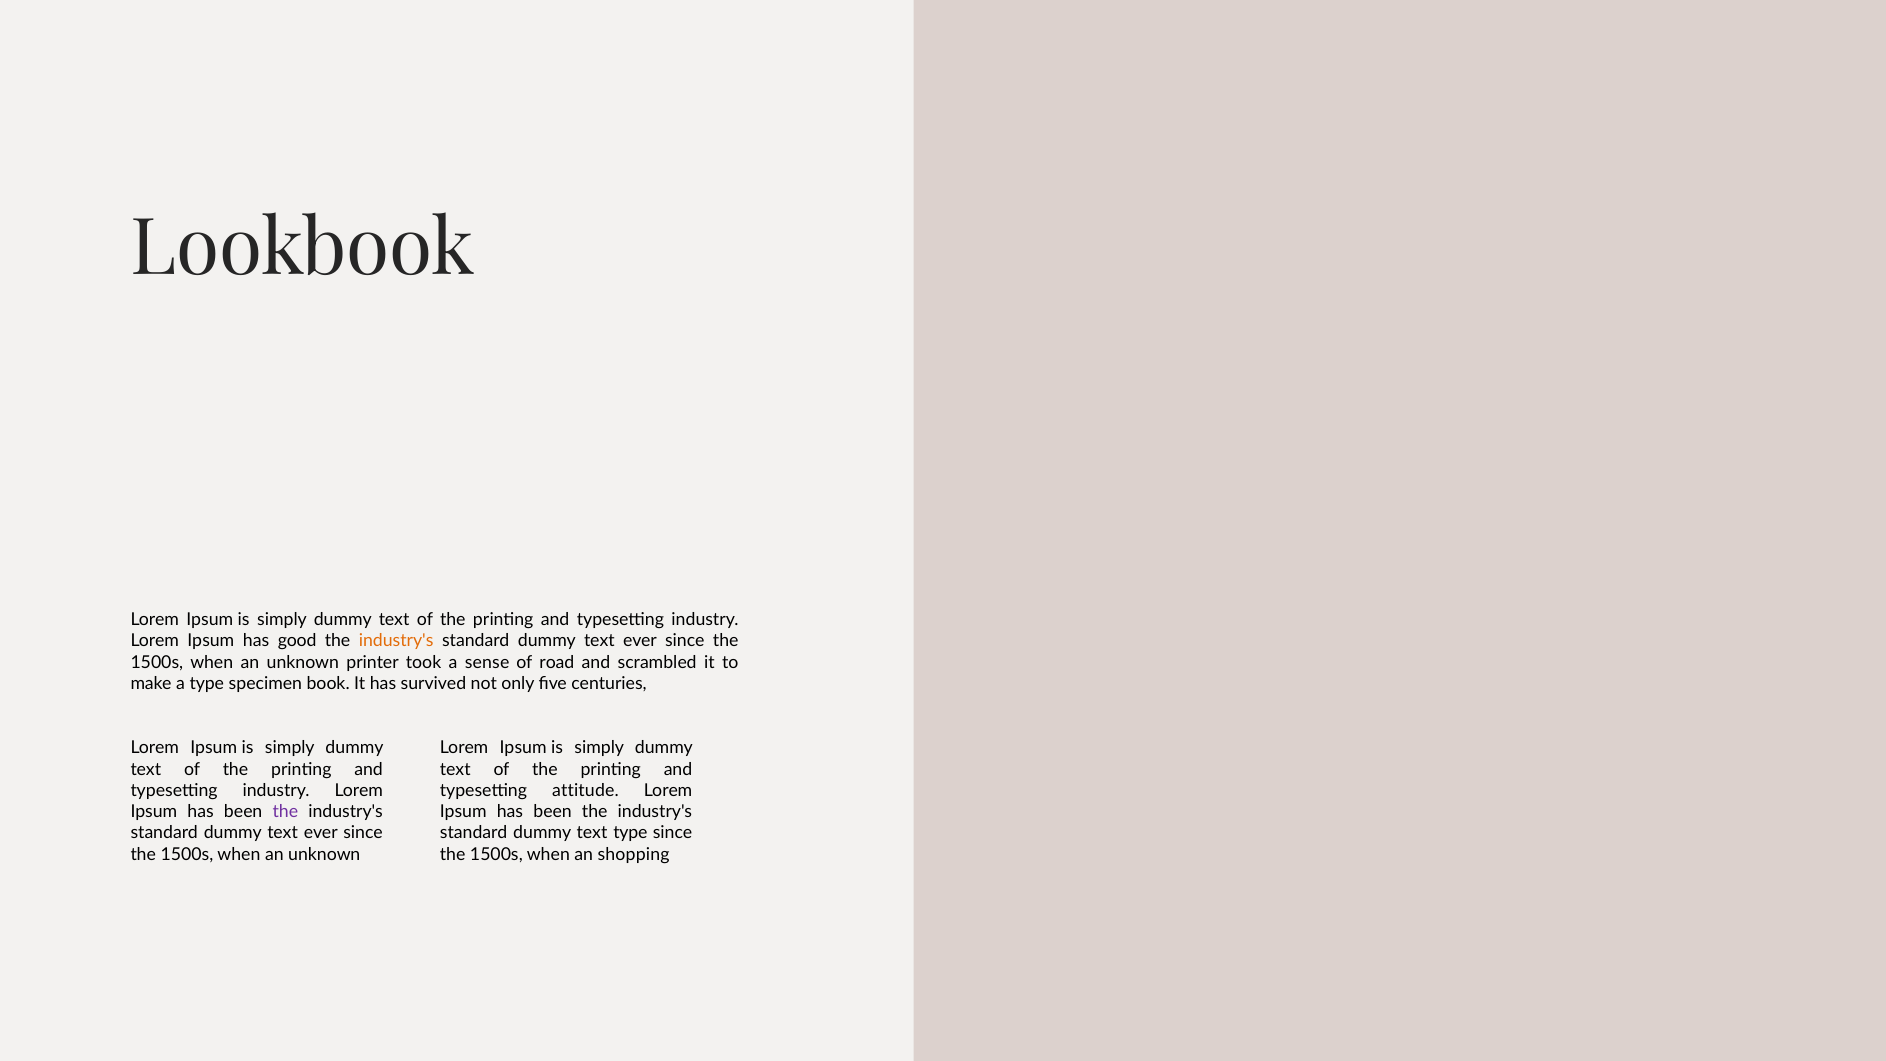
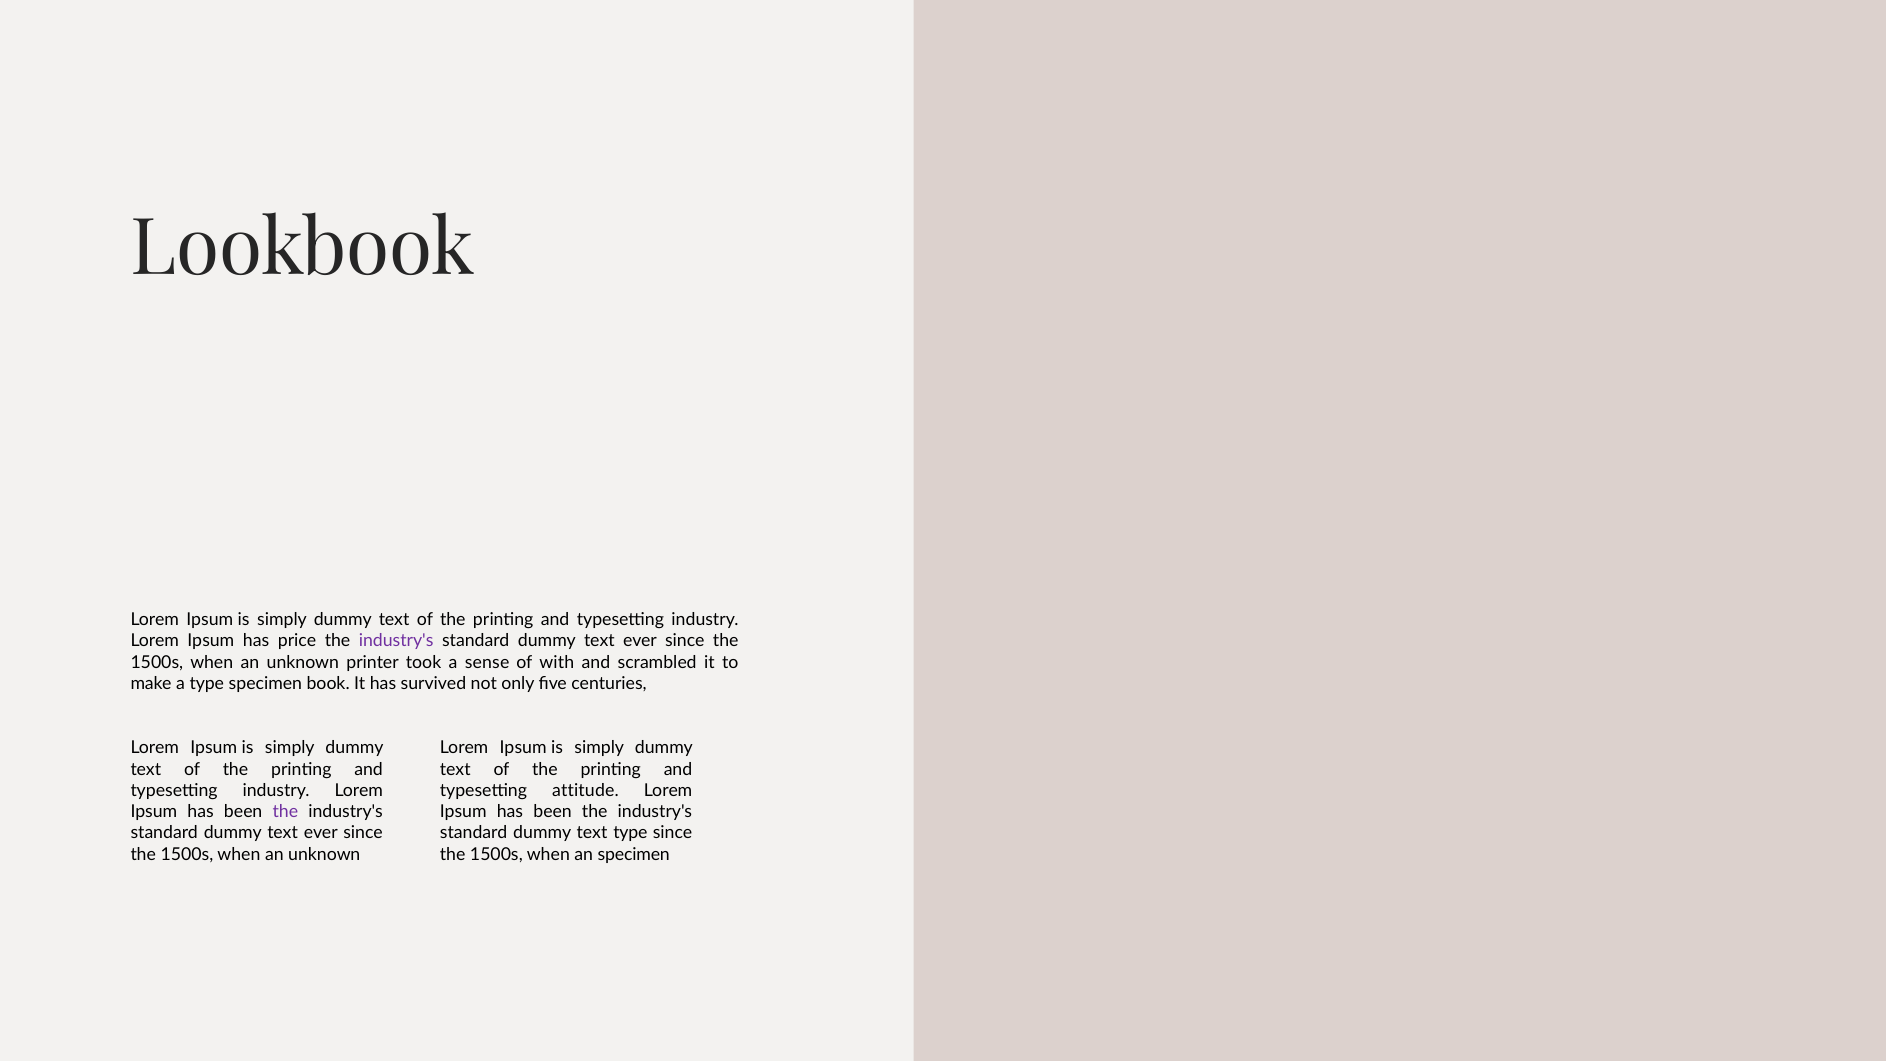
good: good -> price (297, 641)
industry's colour: orange -> purple (396, 641)
road: road -> with (557, 662)
an shopping: shopping -> specimen (634, 854)
